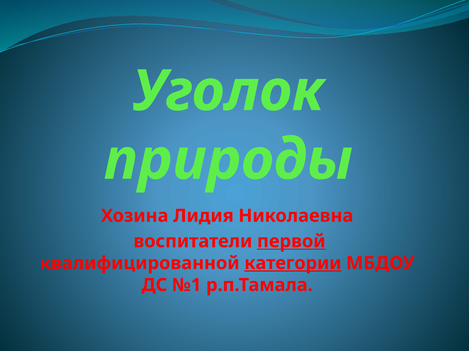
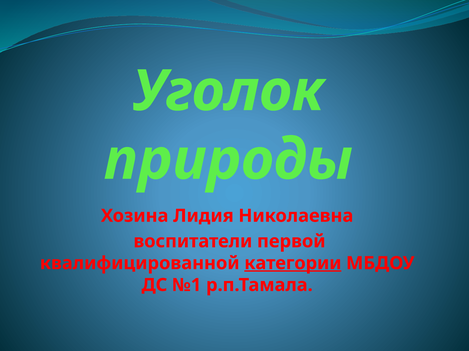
первой underline: present -> none (291, 242)
